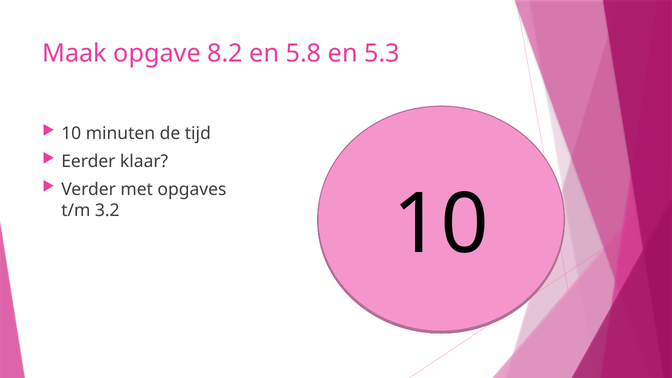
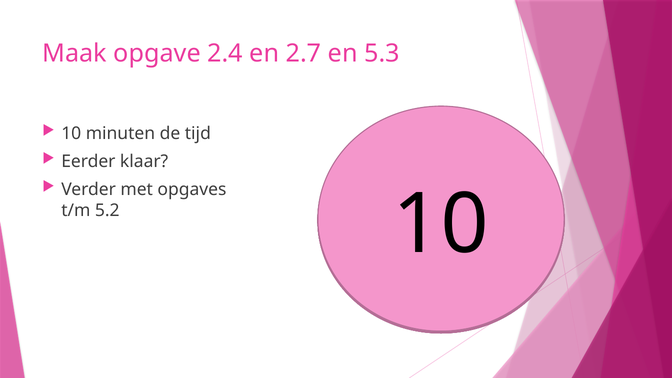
8.2: 8.2 -> 2.4 (225, 54)
5.8: 5.8 -> 2.7 (304, 54)
3.2: 3.2 -> 5.2 (107, 210)
